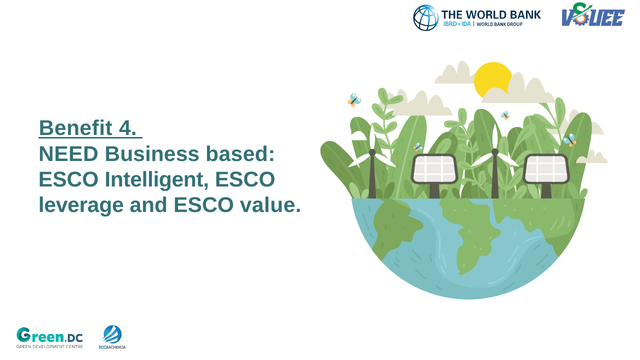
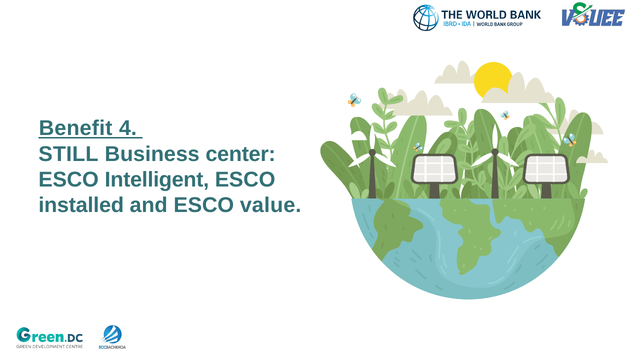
NEED: NEED -> STILL (68, 154)
based: based -> center (241, 154)
leverage: leverage -> installed (81, 205)
